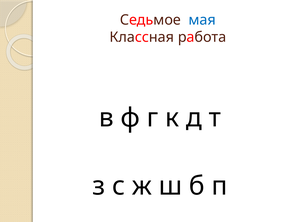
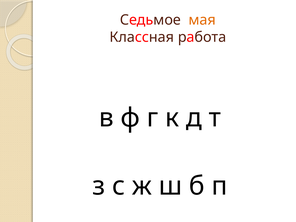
мая colour: blue -> orange (202, 20)
